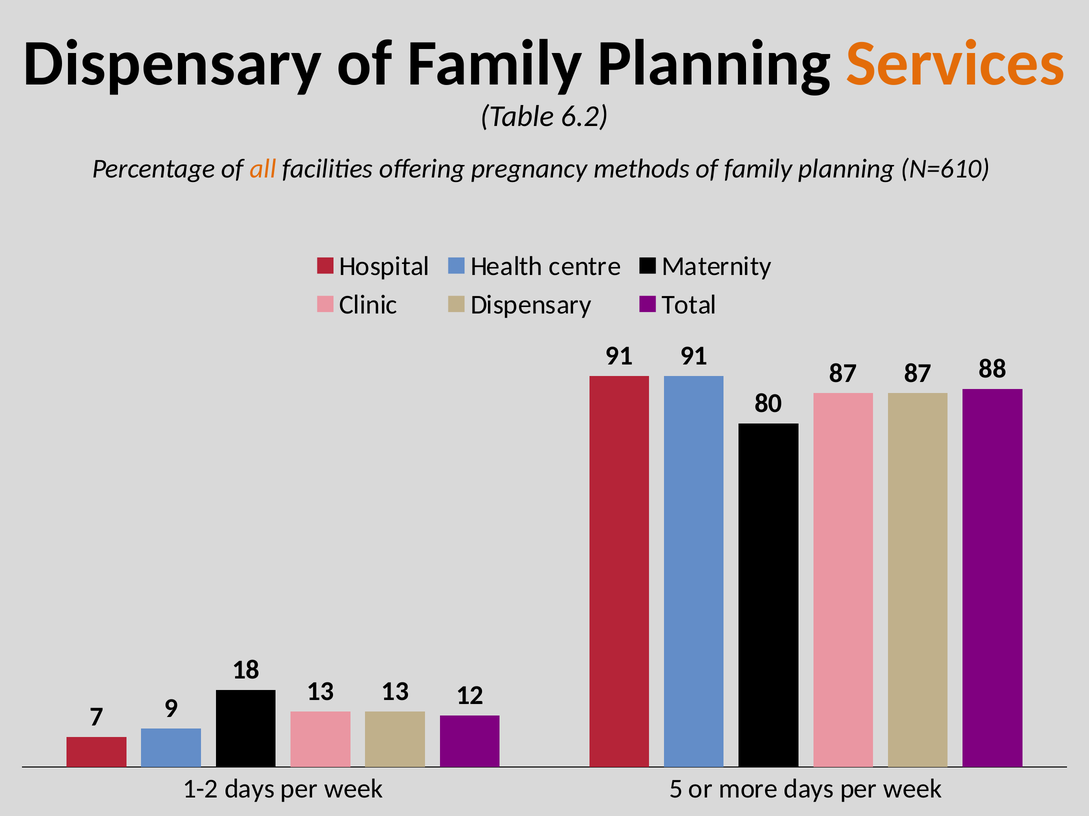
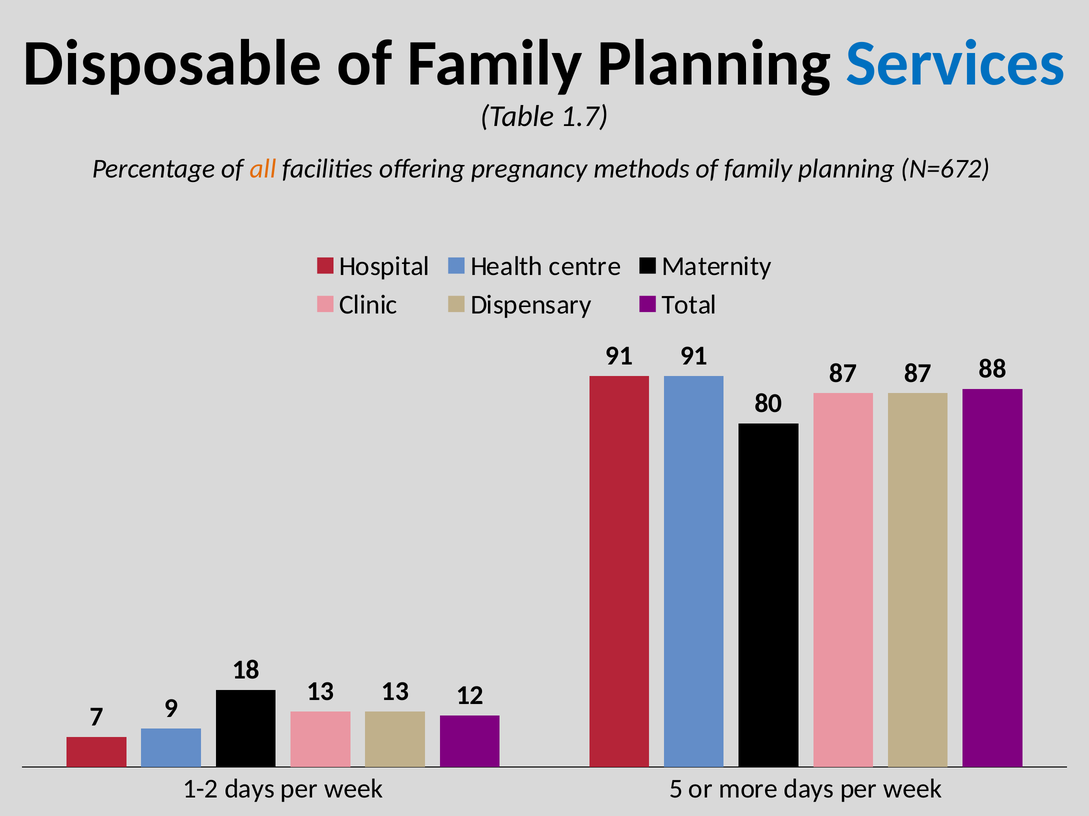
Dispensary: Dispensary -> Disposable (172, 64)
Services colour: orange -> blue (955, 64)
6.2: 6.2 -> 1.7 (585, 116)
N=610: N=610 -> N=672 (945, 169)
